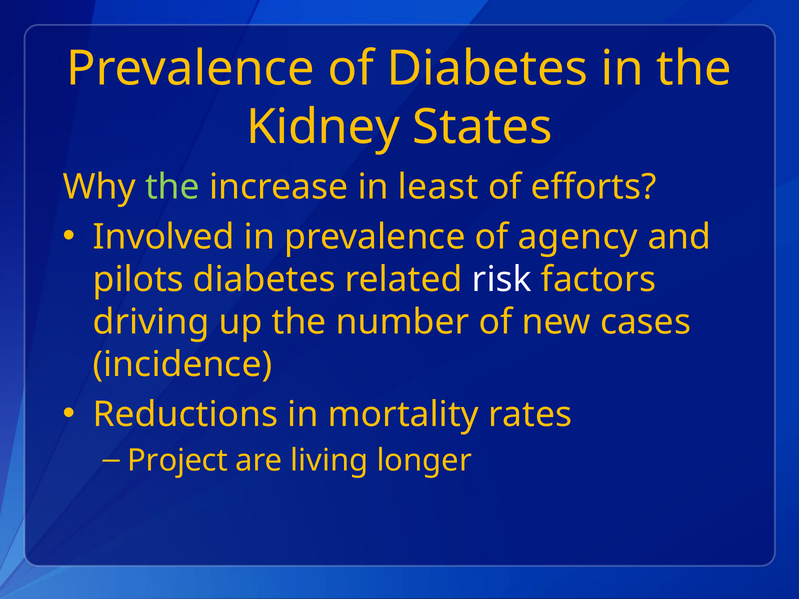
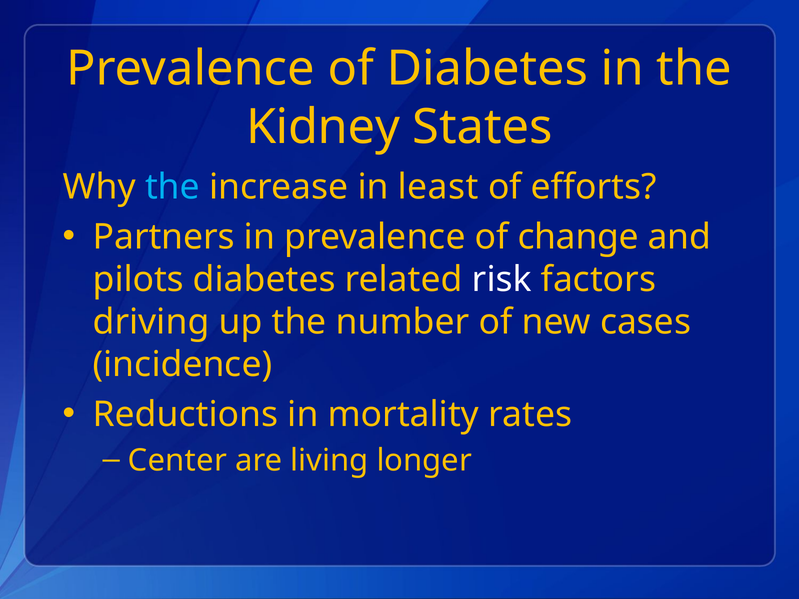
the colour: light green -> light blue (172, 187)
Involved: Involved -> Partners (164, 237)
agency: agency -> change (578, 237)
Project: Project -> Center (177, 460)
